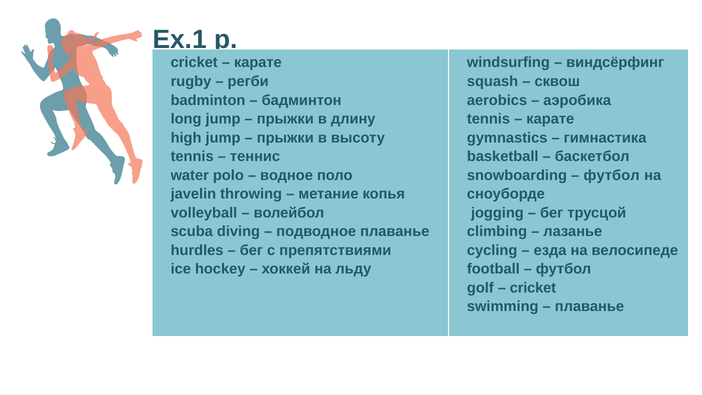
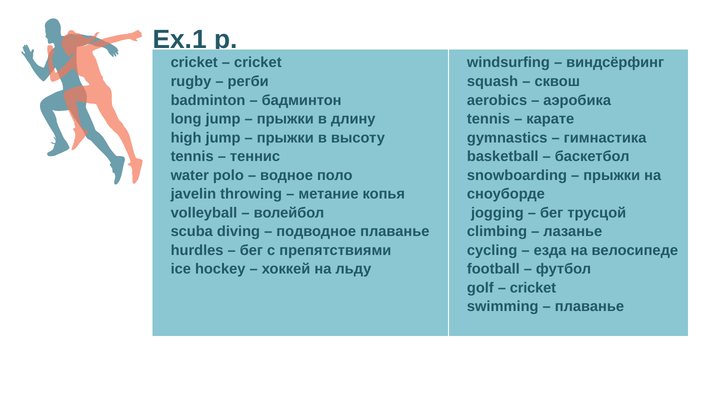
карате: карате -> cricket (258, 63)
футбол: футбол -> прыжки (612, 175)
